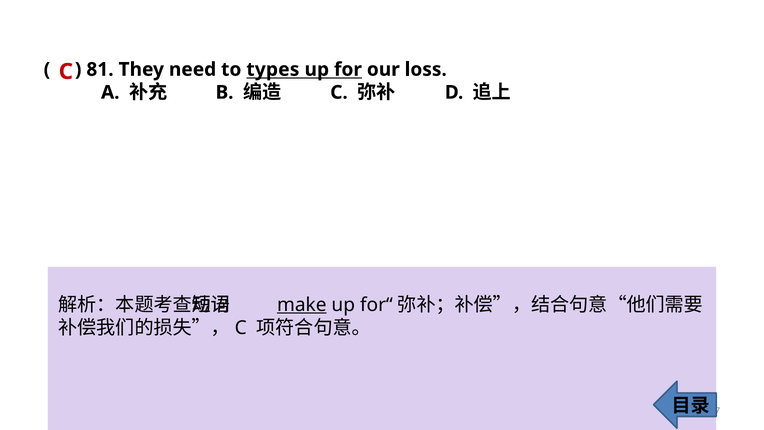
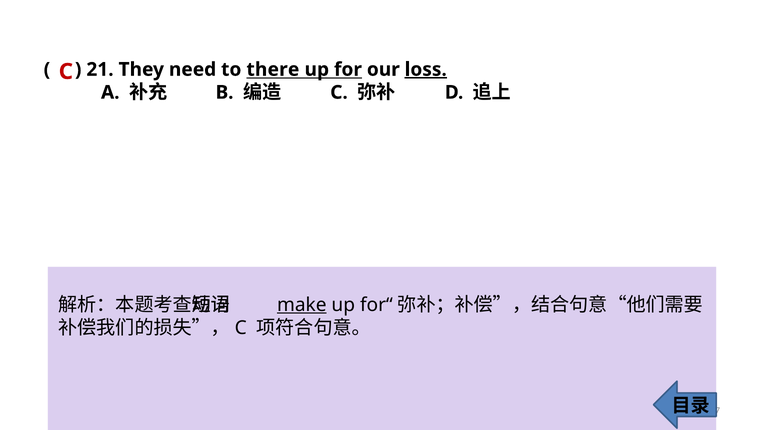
81: 81 -> 21 (100, 69)
types: types -> there (273, 69)
loss underline: none -> present (426, 69)
